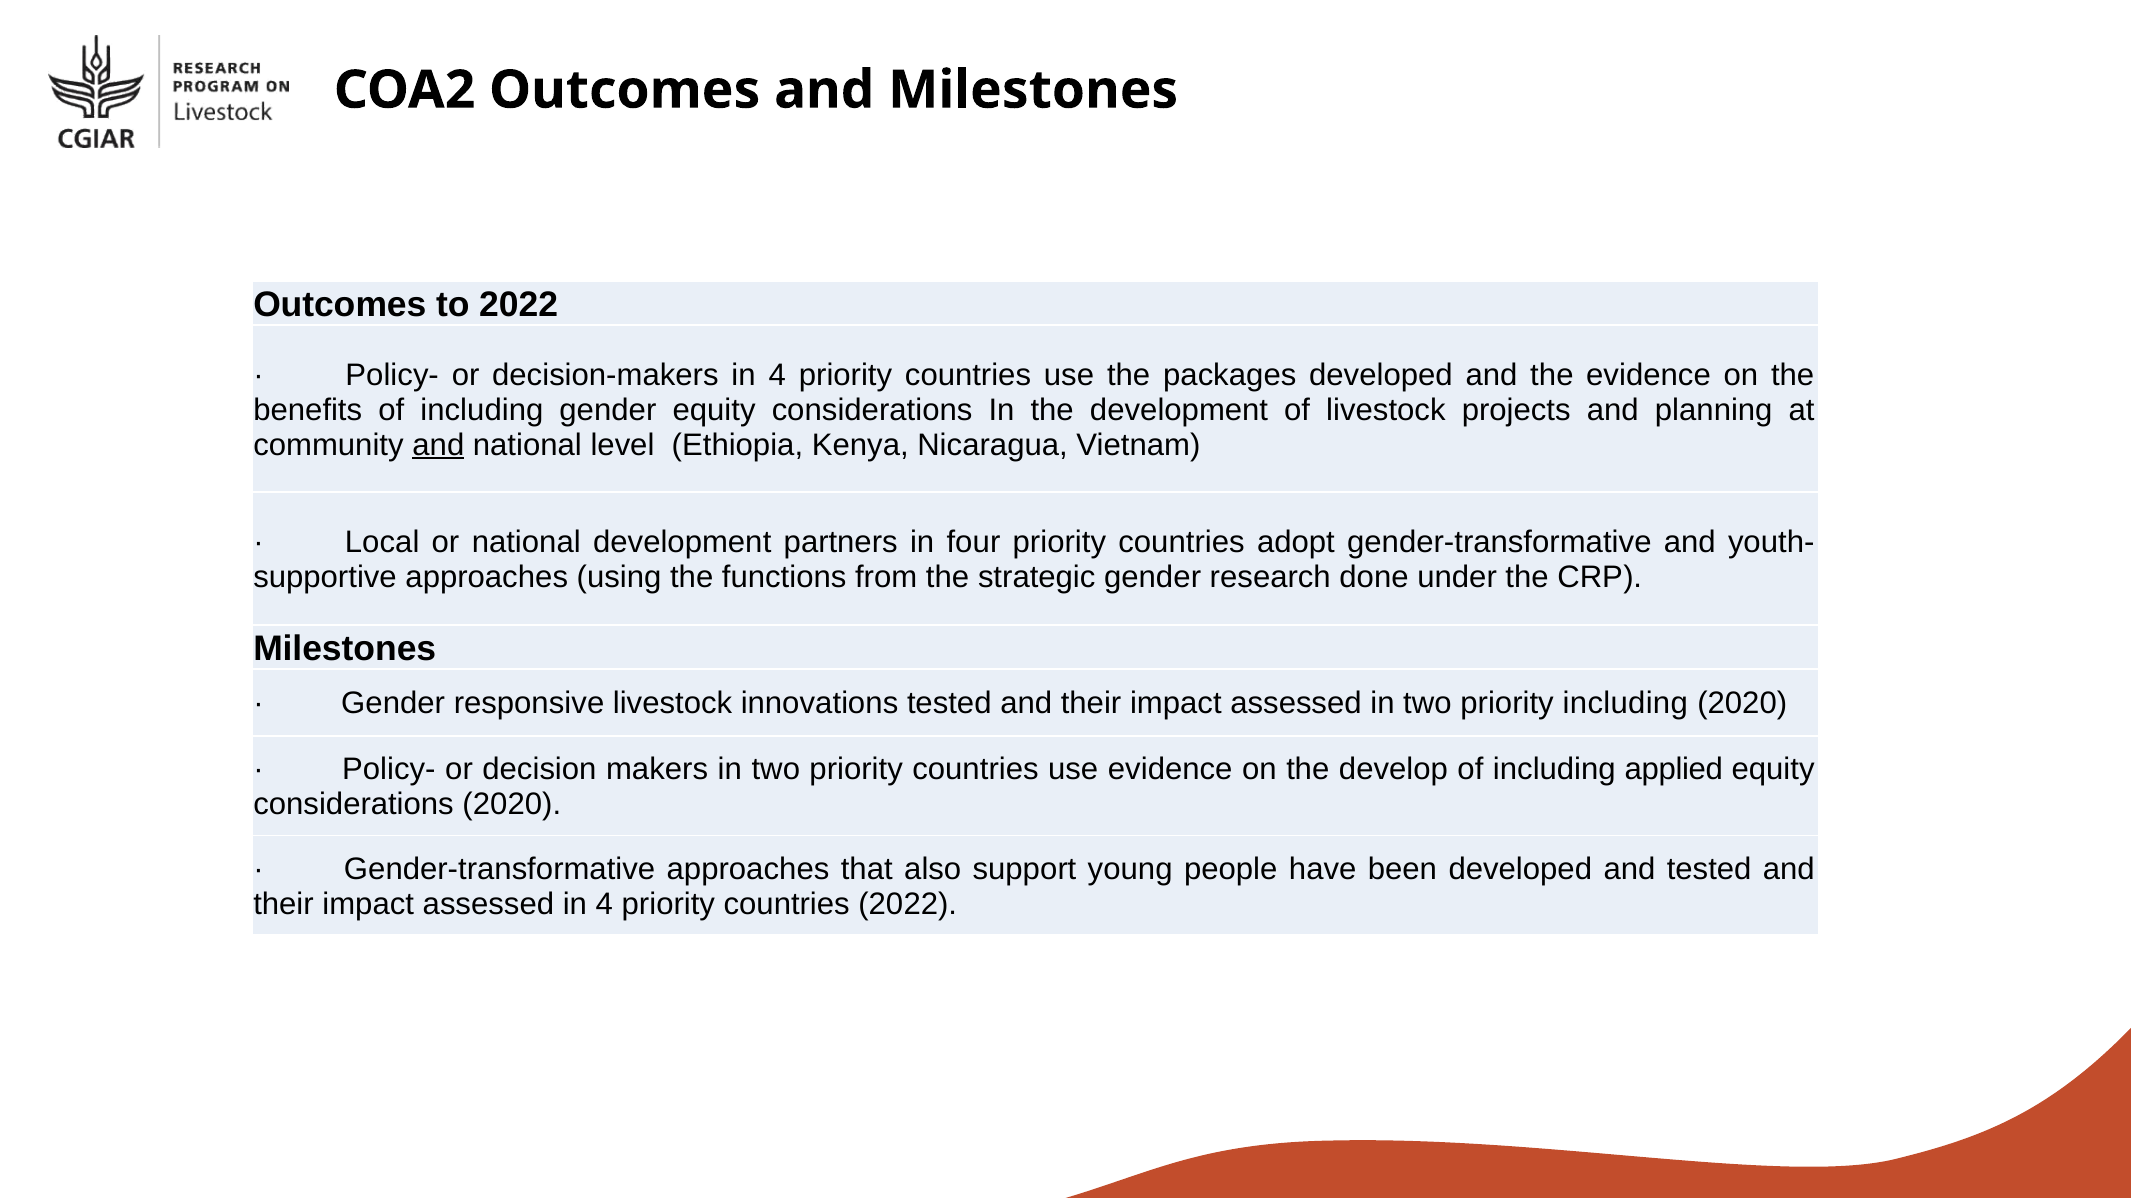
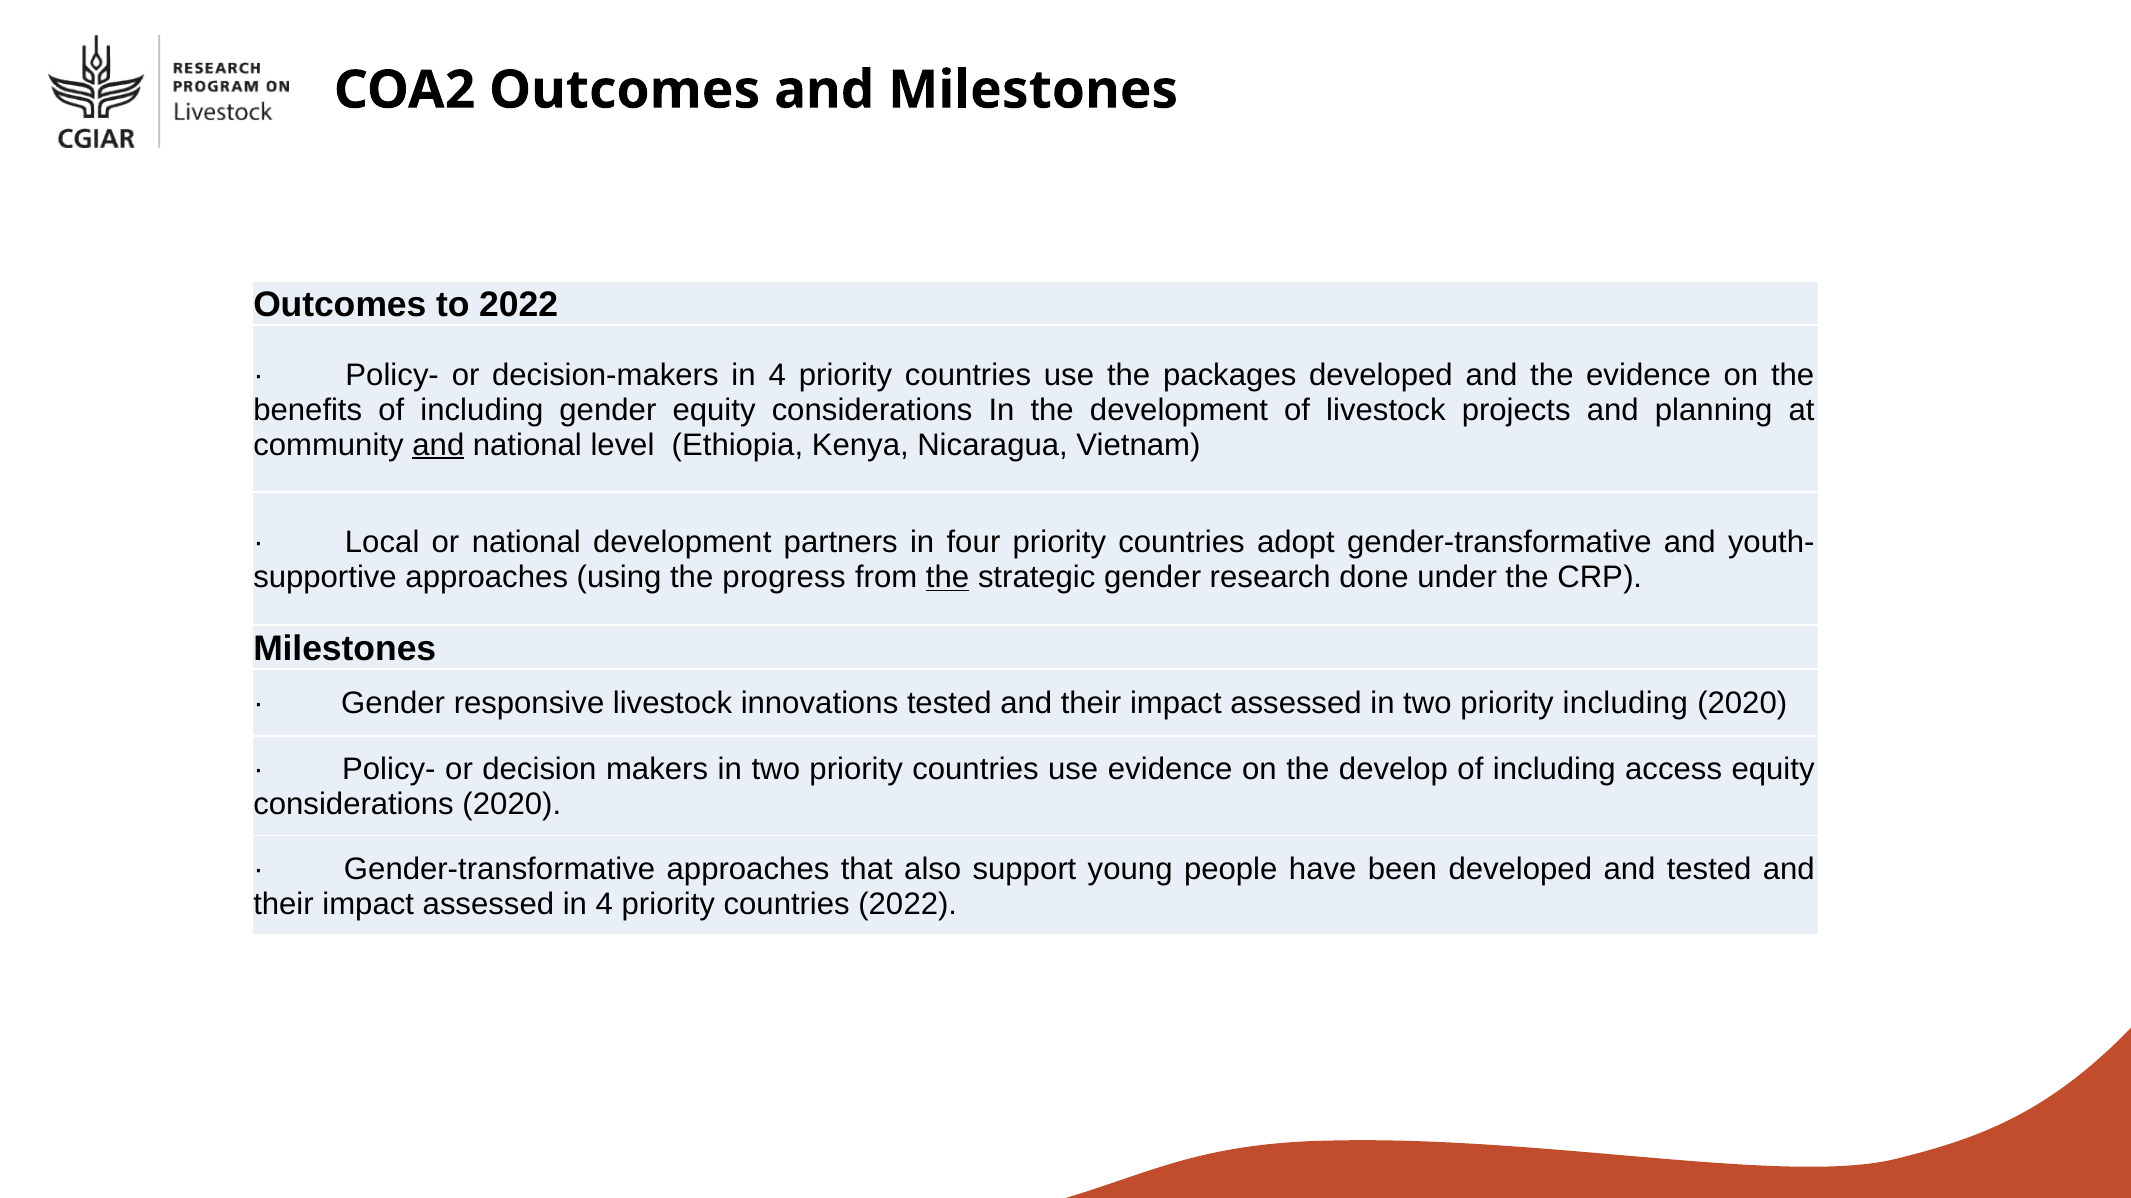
functions: functions -> progress (784, 577)
the underline: none -> present (948, 577)
applied: applied -> access (1674, 770)
